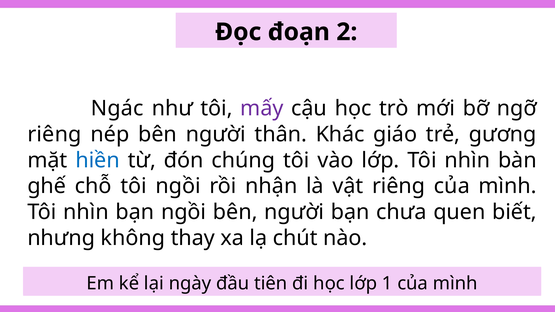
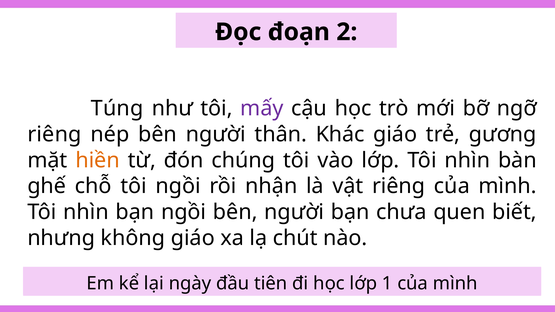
Ngác: Ngác -> Túng (117, 109)
hiền colour: blue -> orange (98, 160)
không thay: thay -> giáo (193, 238)
